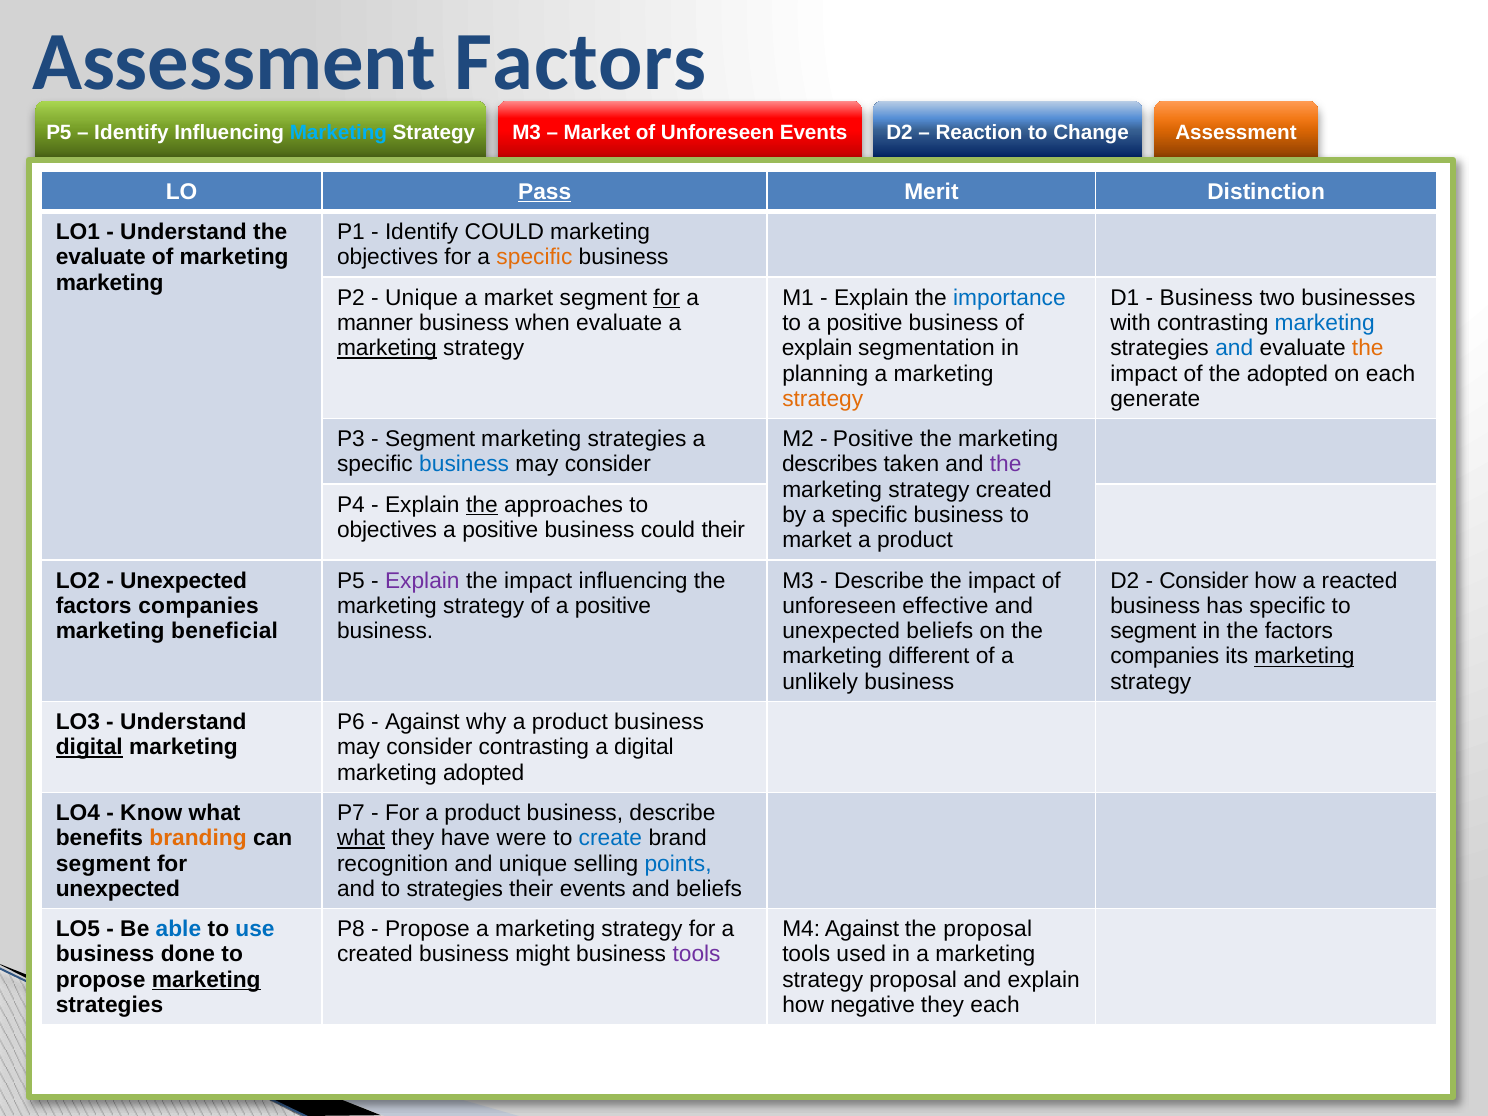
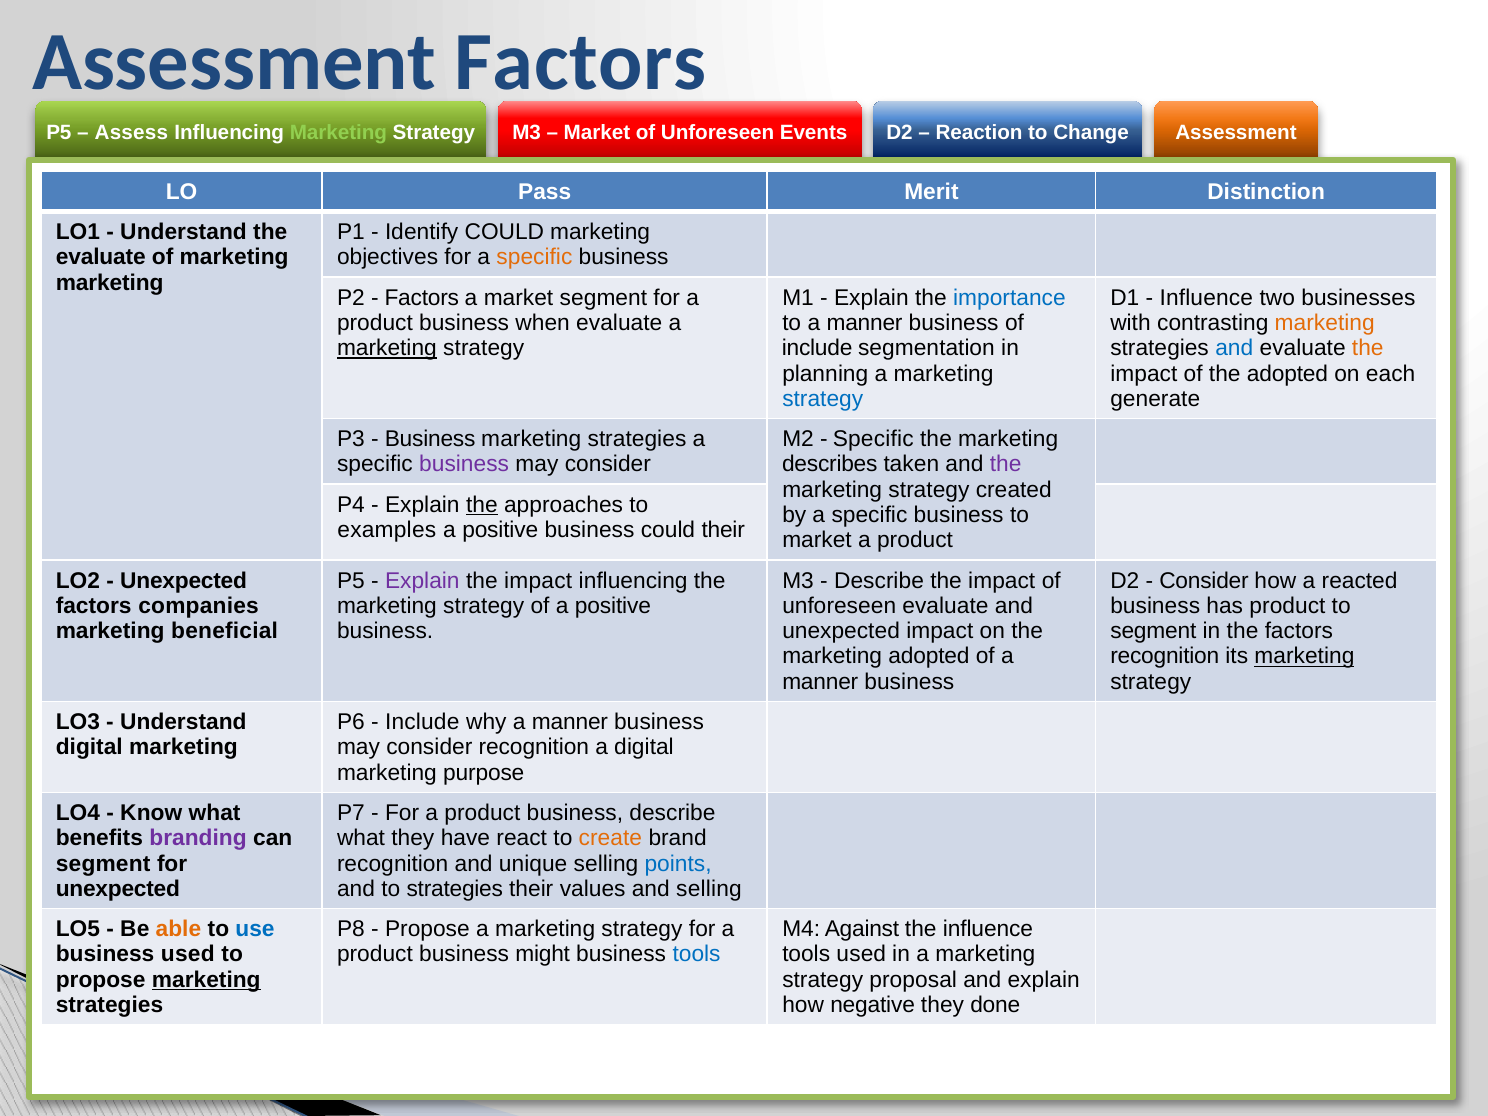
Identify: Identify -> Assess (131, 133)
Marketing colour: light blue -> light green (338, 133)
Pass underline: present -> none (545, 192)
Unique: Unique -> Factors (422, 298)
for underline: present -> none (667, 298)
Business: Business -> Influence (1206, 298)
manner: manner -> product (375, 323)
to a positive: positive -> manner (865, 323)
marketing colour: blue -> orange (1325, 323)
explain: explain -> include (817, 348)
strategy colour: orange -> blue (823, 399)
Segment: Segment -> Business (430, 439)
Positive: Positive -> Specific (873, 439)
business colour: blue -> purple (464, 464)
objectives: objectives -> examples (387, 530)
unforeseen effective: effective -> evaluate (945, 606)
has specific: specific -> product (1287, 606)
unexpected beliefs: beliefs -> impact (940, 631)
marketing different: different -> adopted (929, 656)
companies: companies -> recognition (1165, 656)
unlikely: unlikely -> manner (820, 682)
Against: Against -> Include (422, 722)
why a product: product -> manner (570, 722)
digital underline: present -> none (89, 747)
consider contrasting: contrasting -> recognition (534, 747)
marketing adopted: adopted -> purpose (484, 773)
branding colour: orange -> purple (198, 838)
what underline: present -> none (361, 838)
were: were -> react (522, 838)
create colour: blue -> orange (610, 838)
their events: events -> values (593, 889)
and beliefs: beliefs -> selling (709, 889)
able colour: blue -> orange (178, 929)
the proposal: proposal -> influence (988, 929)
business done: done -> used (188, 954)
created: created -> product (375, 954)
tools colour: purple -> blue (697, 954)
they each: each -> done (995, 1005)
